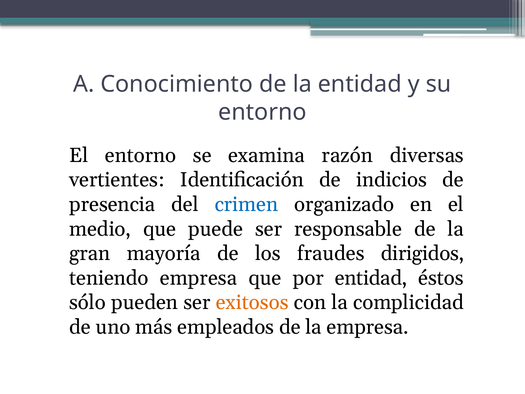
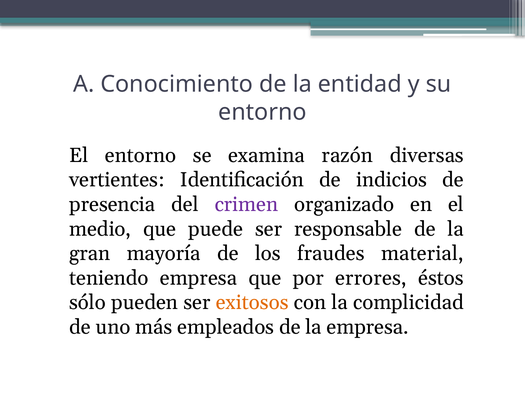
crimen colour: blue -> purple (246, 204)
dirigidos: dirigidos -> material (422, 253)
por entidad: entidad -> errores (371, 278)
